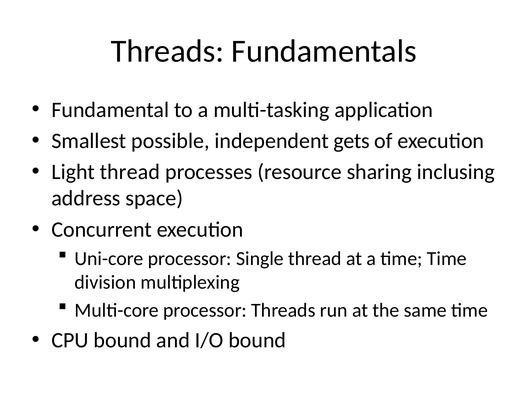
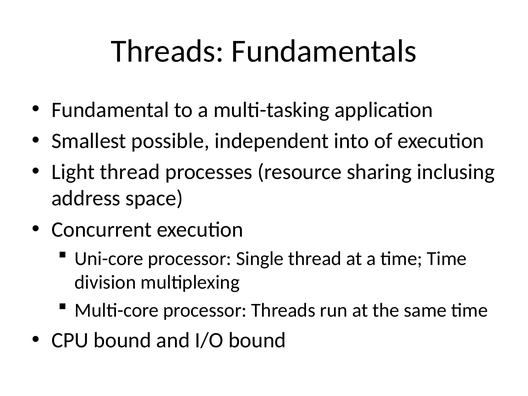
gets: gets -> into (352, 141)
